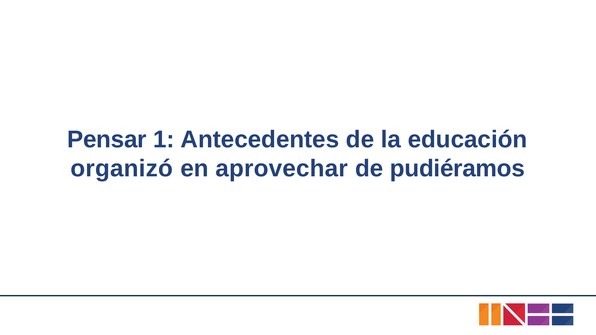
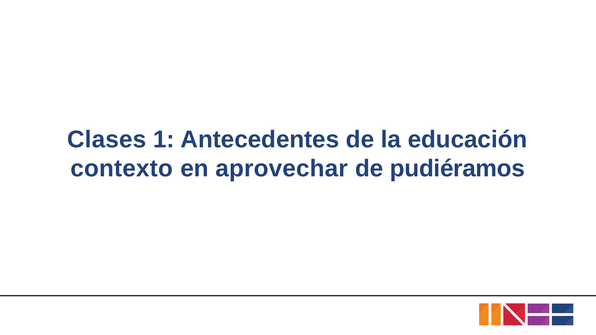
Pensar: Pensar -> Clases (107, 140)
organizó: organizó -> contexto (122, 169)
